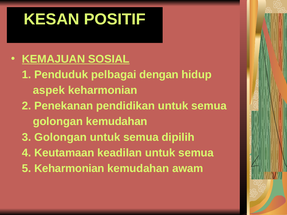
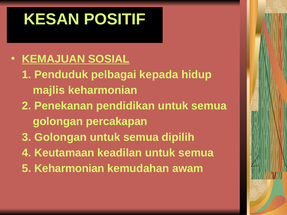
dengan: dengan -> kepada (159, 75)
aspek: aspek -> majlis (49, 90)
golongan kemudahan: kemudahan -> percakapan (117, 122)
